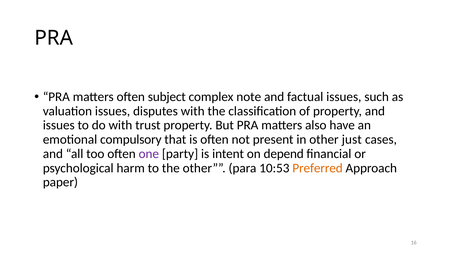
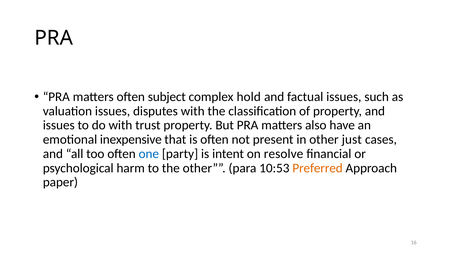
note: note -> hold (249, 97)
compulsory: compulsory -> inexpensive (131, 139)
one colour: purple -> blue (149, 154)
depend: depend -> resolve (284, 154)
